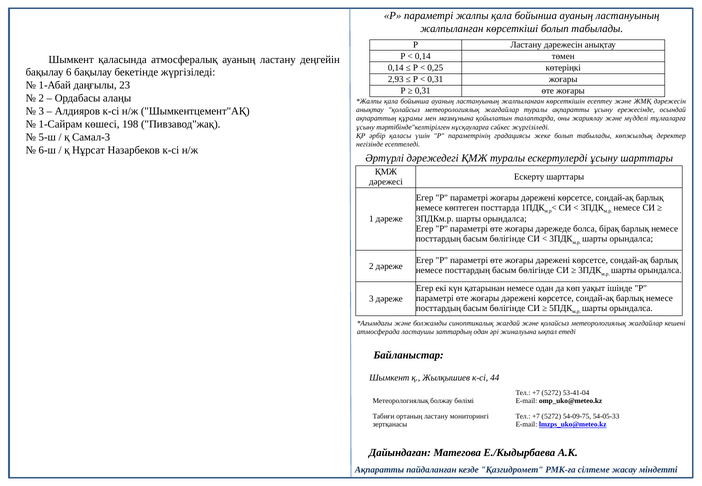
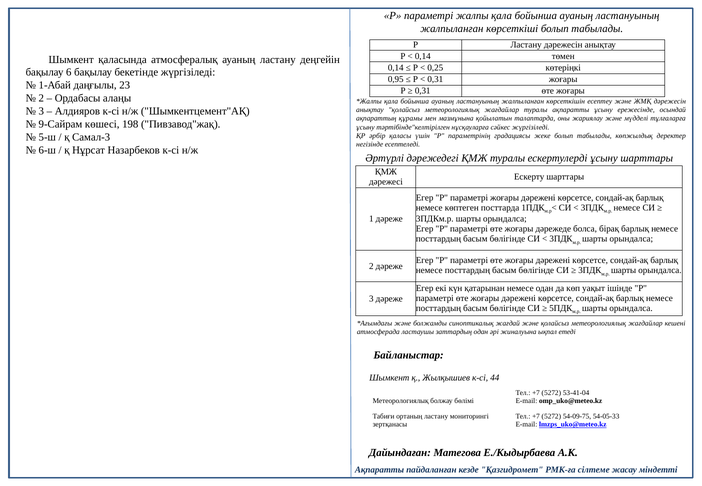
2,93: 2,93 -> 0,95 (396, 79)
1-Сайрам: 1-Сайрам -> 9-Сайрам (60, 124)
